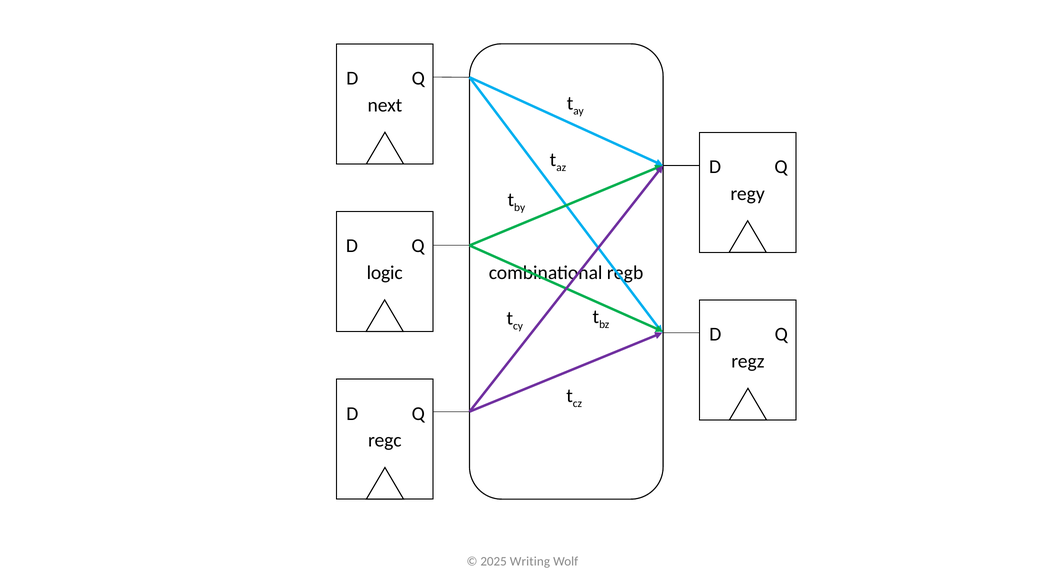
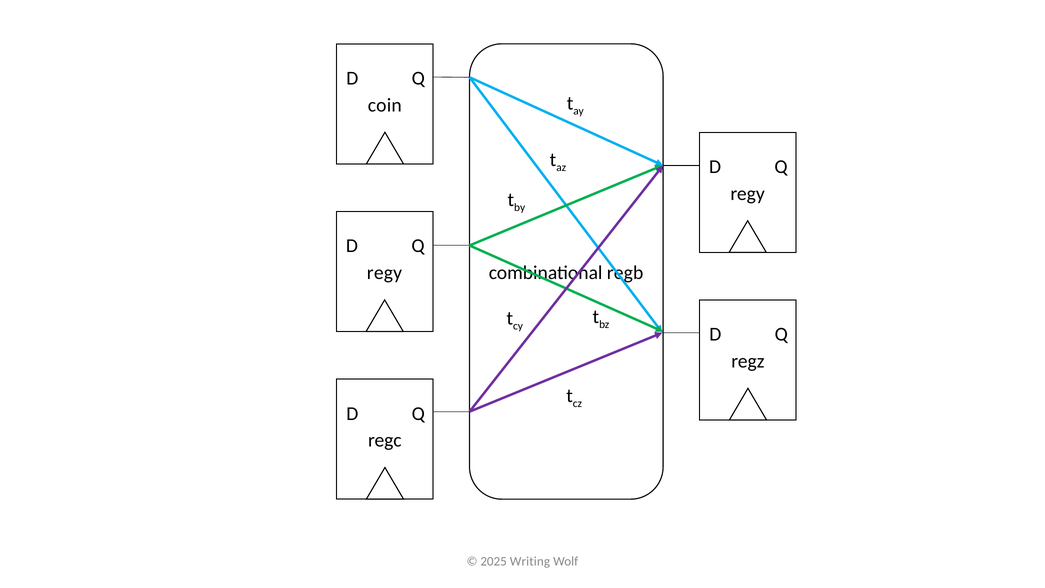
next: next -> coin (385, 105)
logic: logic -> regy (384, 273)
